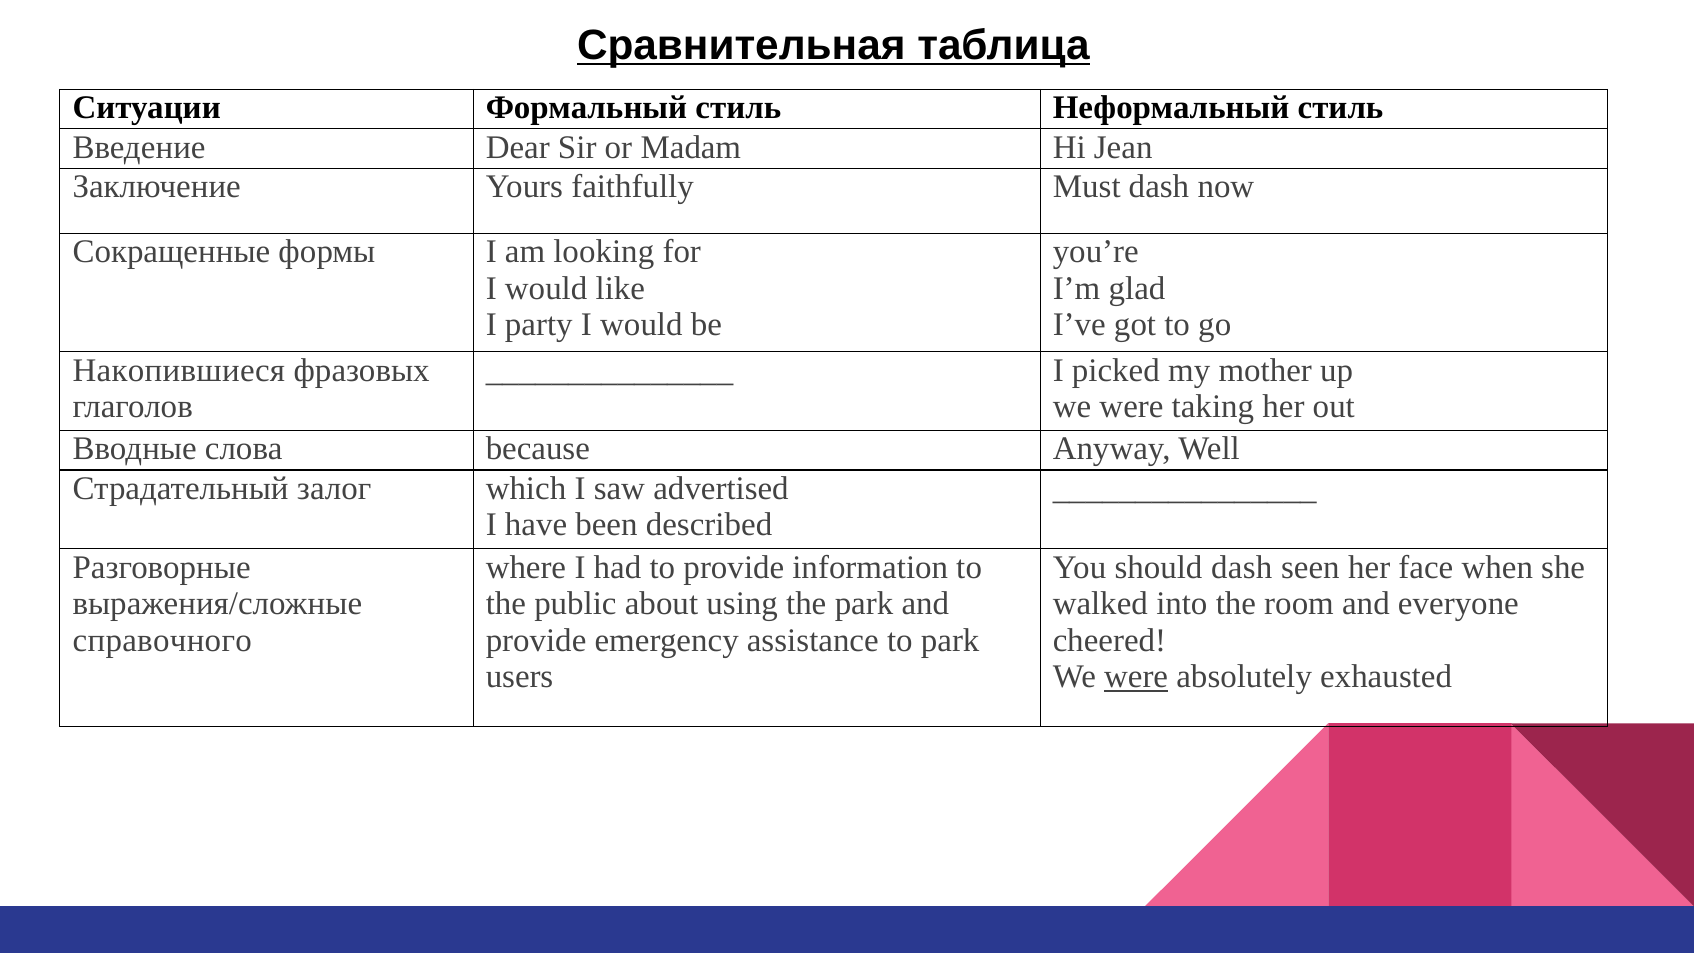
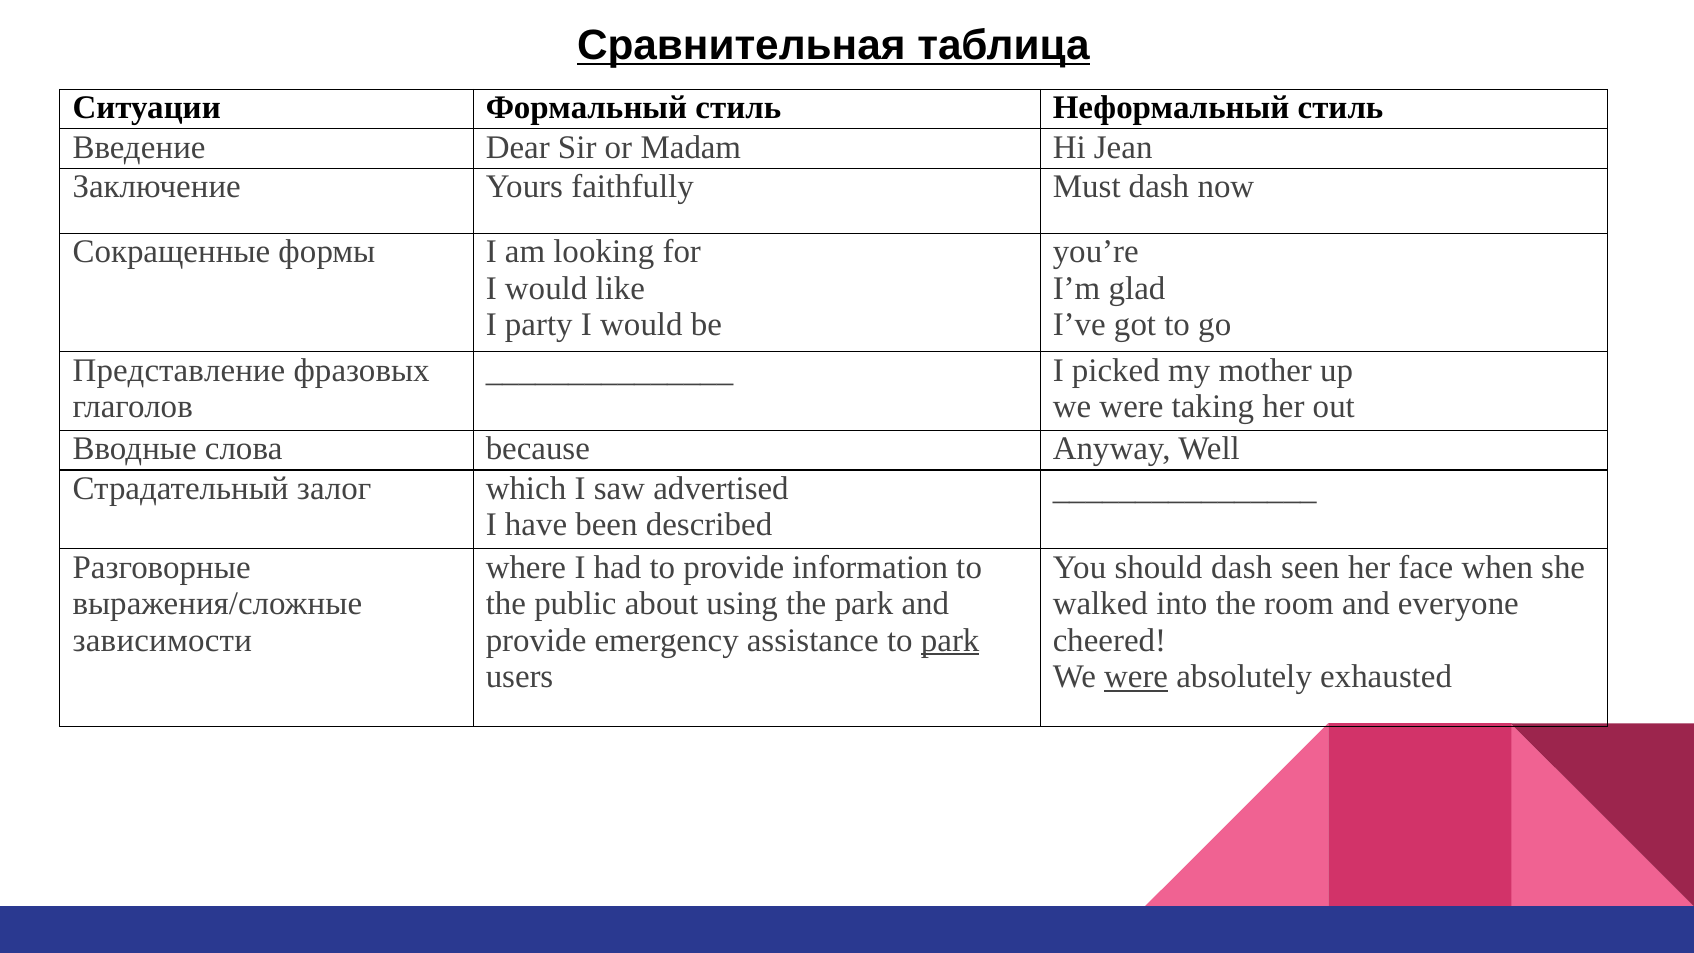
Накопившиеся: Накопившиеся -> Представление (179, 370)
справочного: справочного -> зависимости (162, 640)
park underline: none -> present (950, 640)
